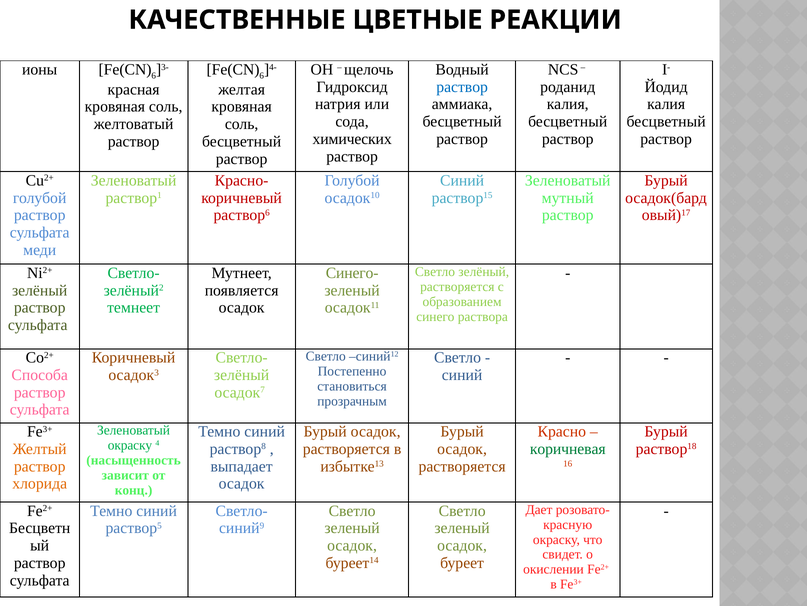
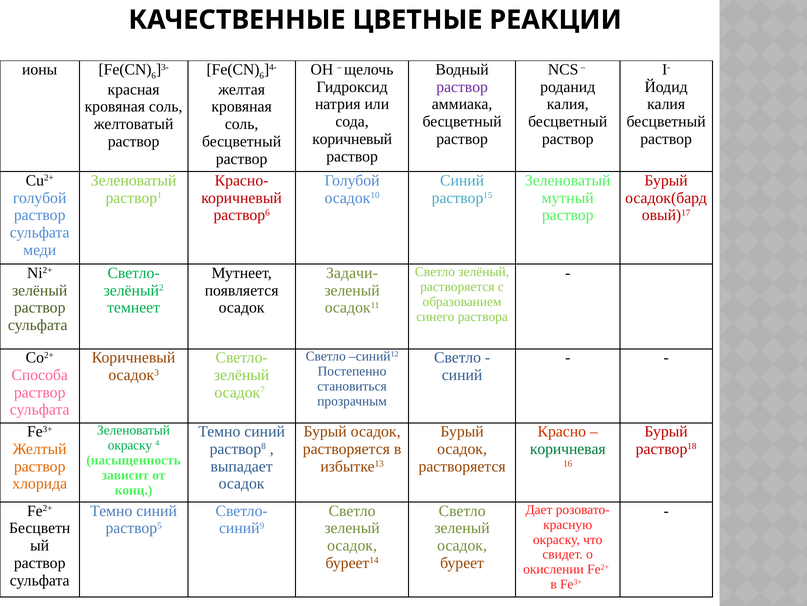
раствор colour: blue -> purple (462, 87)
химических: химических -> коричневый (352, 139)
Синего-: Синего- -> Задачи- (352, 273)
